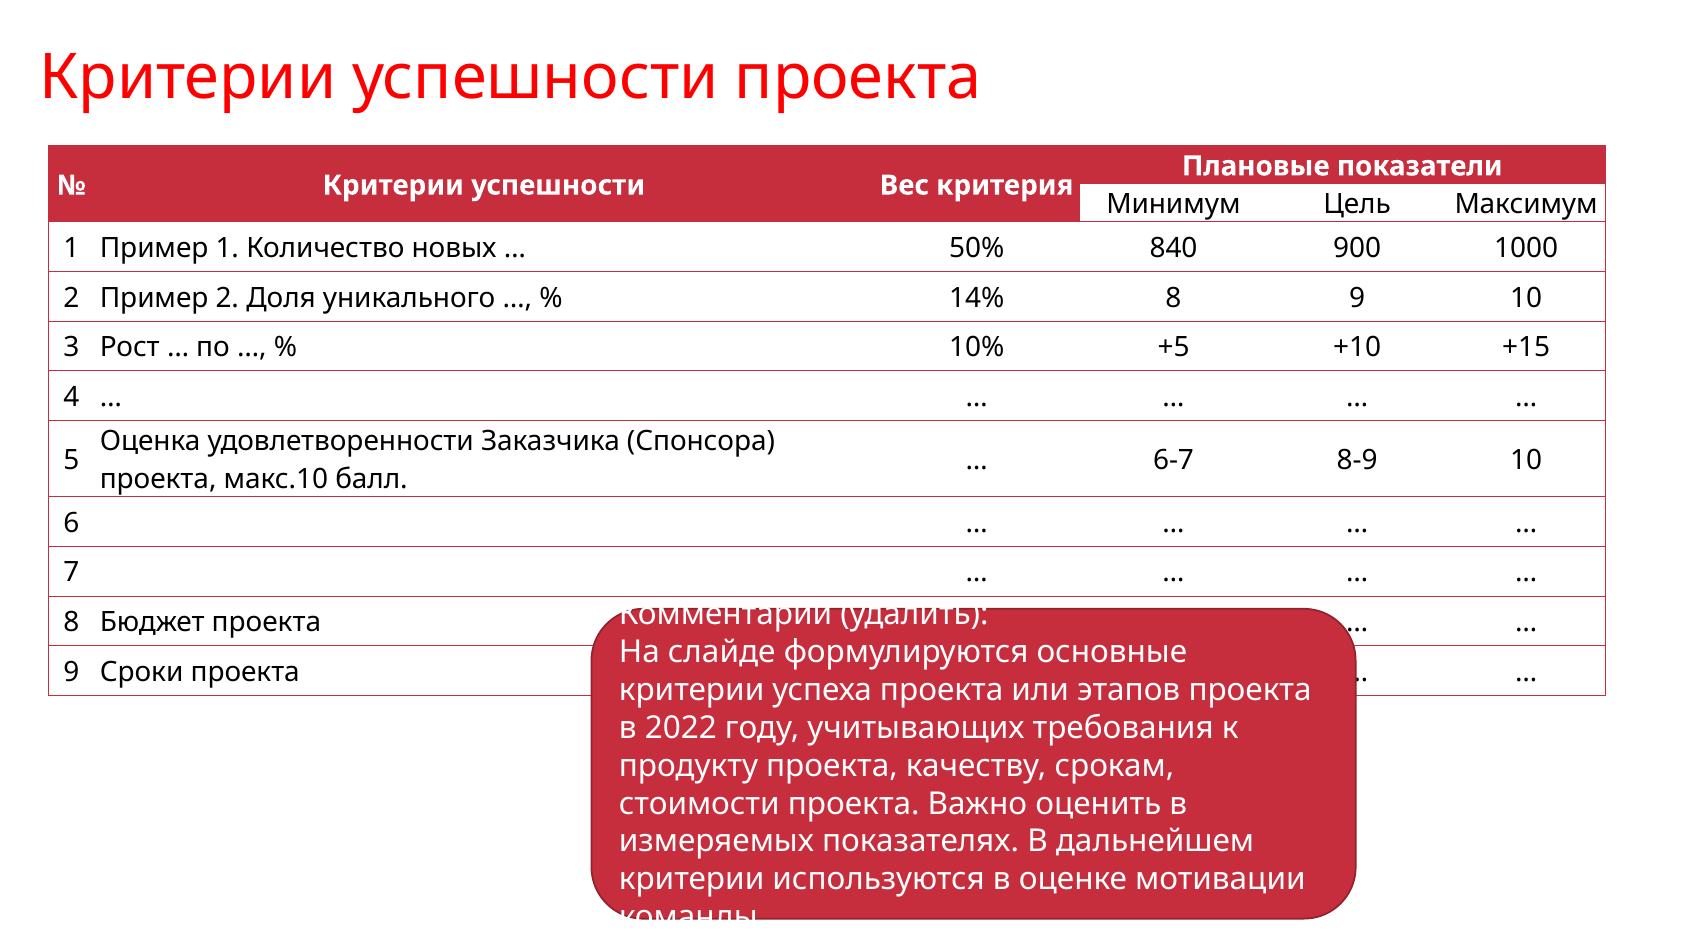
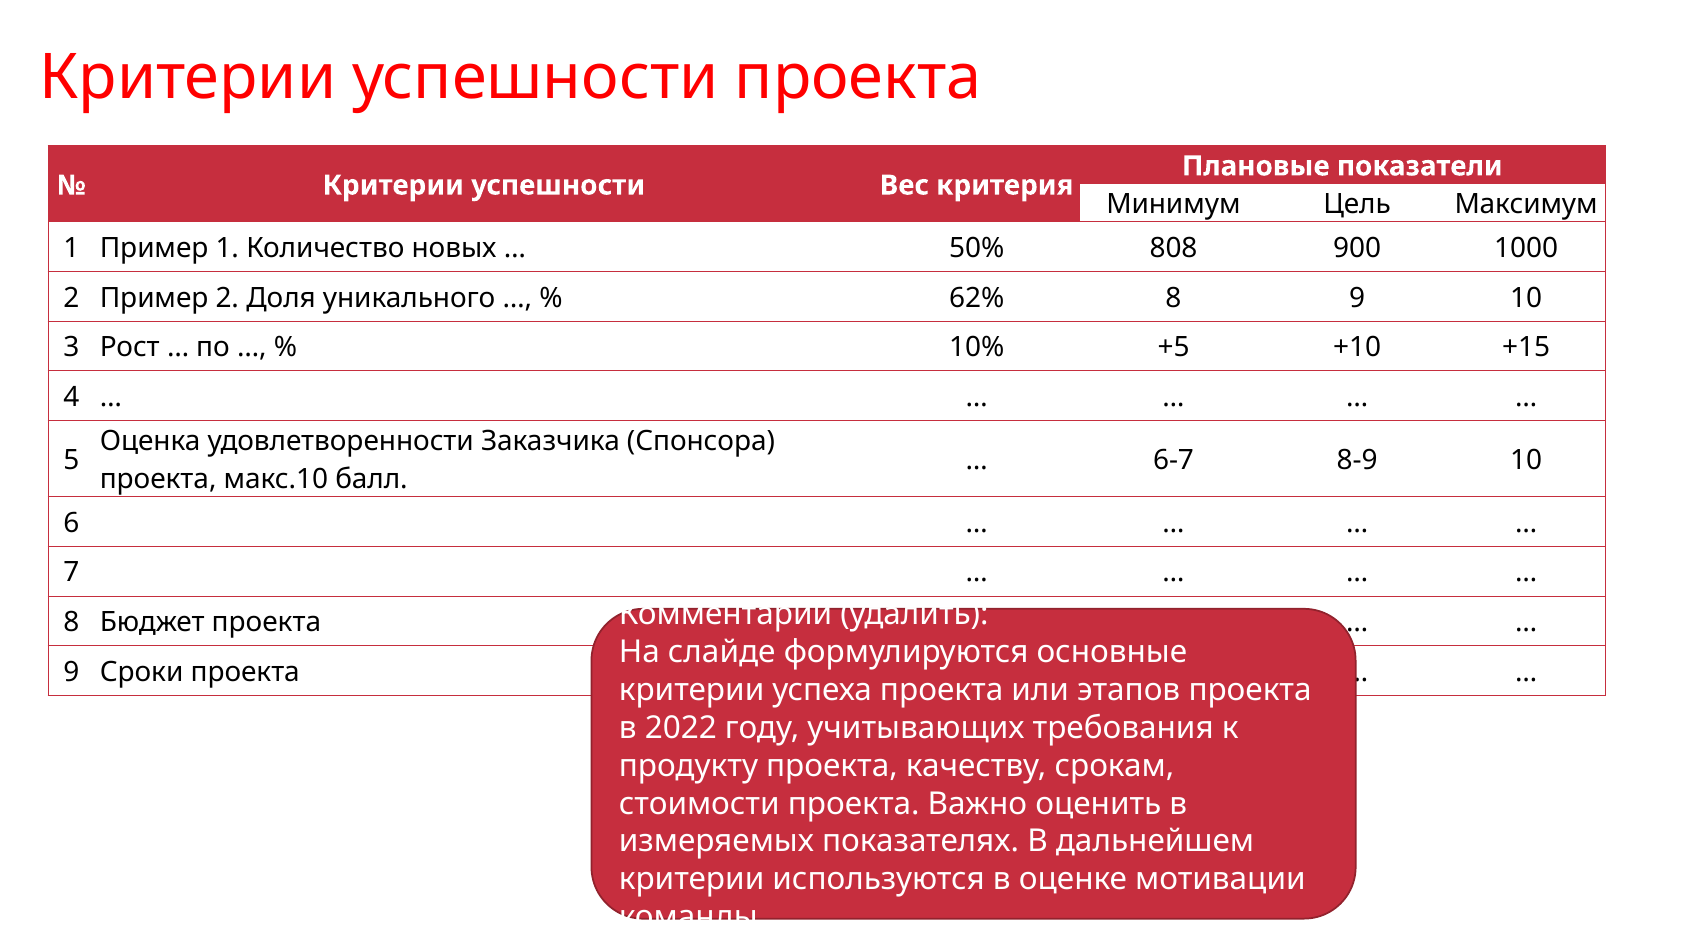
840: 840 -> 808 (1174, 248)
14%: 14% -> 62% (977, 298)
